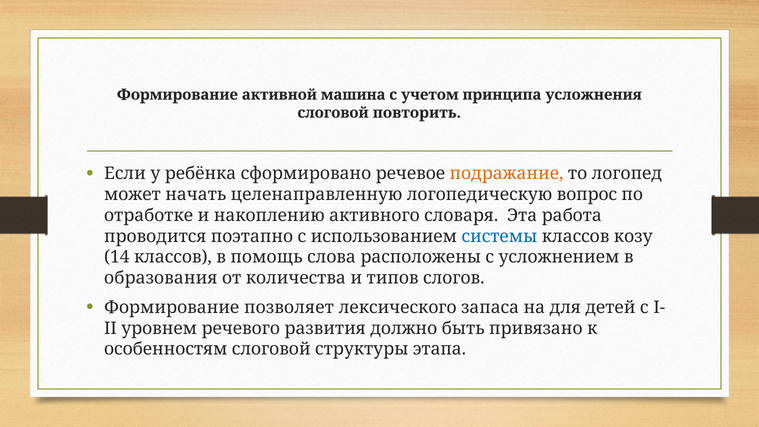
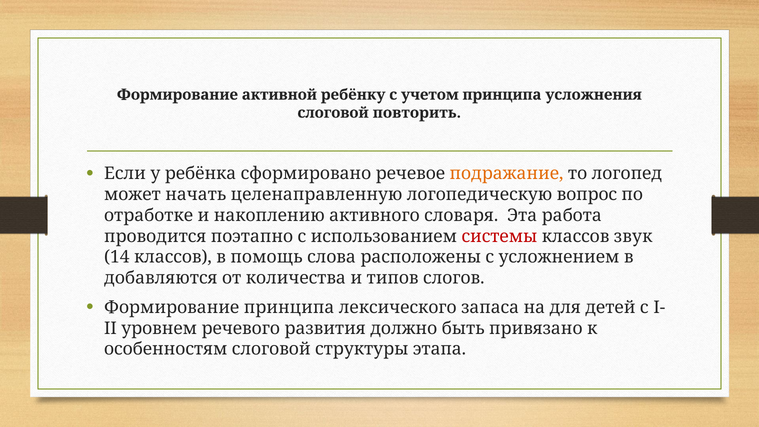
машина: машина -> ребёнку (353, 95)
системы colour: blue -> red (499, 236)
козу: козу -> звук (633, 236)
образования: образования -> добавляются (161, 278)
Формирование позволяет: позволяет -> принципа (289, 307)
